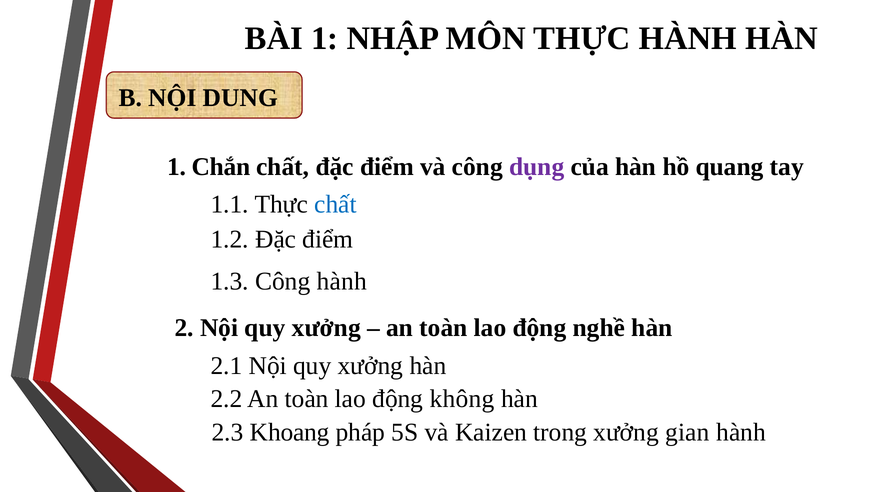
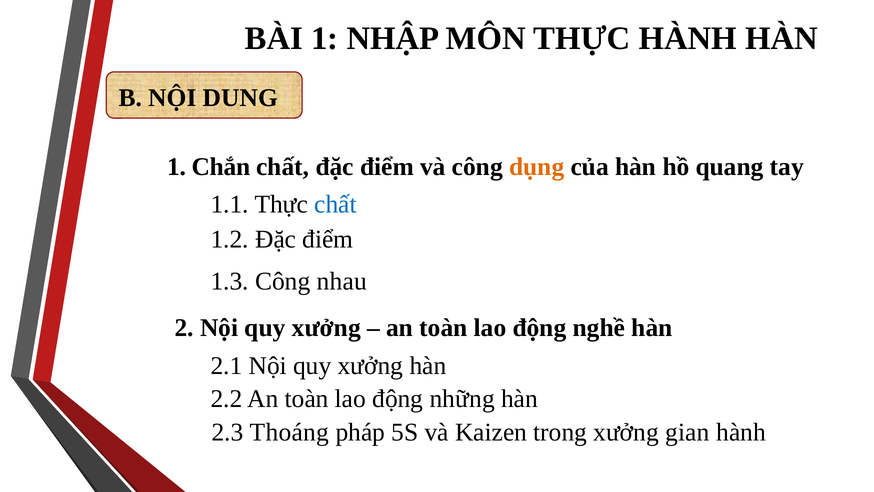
dụng colour: purple -> orange (537, 167)
Công hành: hành -> nhau (342, 281)
không: không -> những (462, 399)
Khoang: Khoang -> Thoáng (289, 432)
